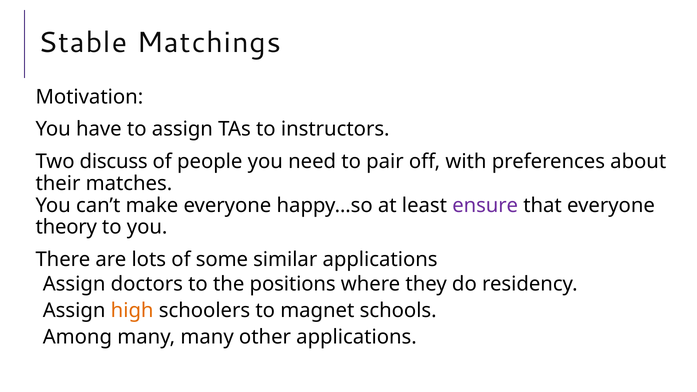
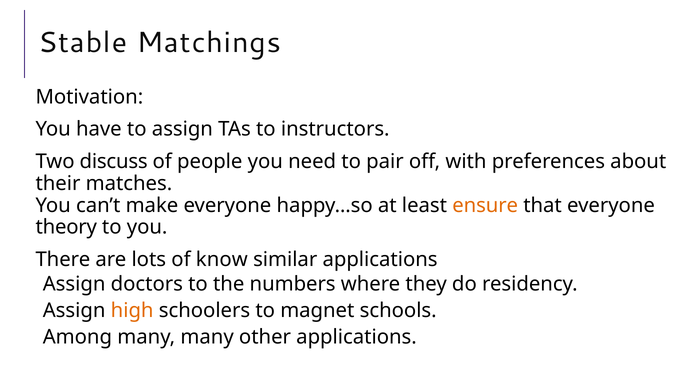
ensure colour: purple -> orange (485, 205)
some: some -> know (222, 259)
positions: positions -> numbers (293, 284)
